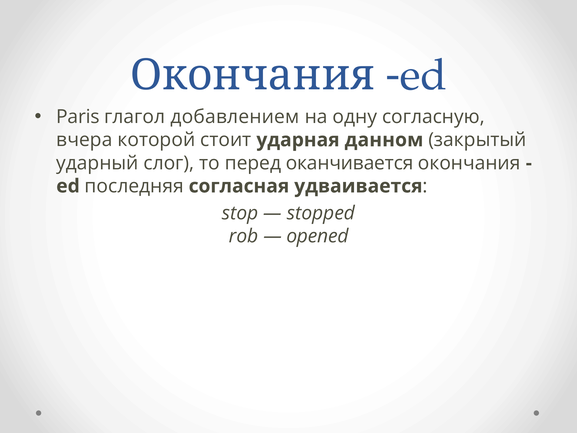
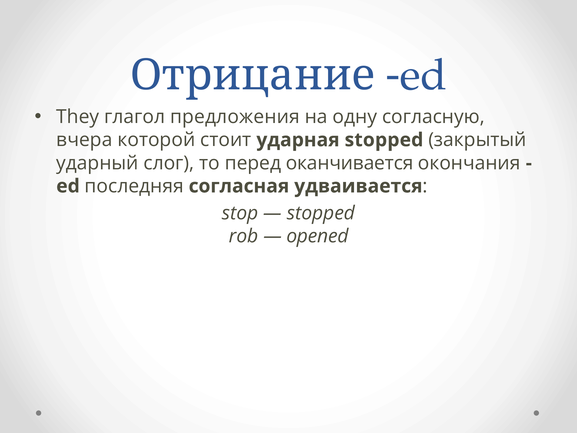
Окончания: Окончания -> Отрицание (253, 75)
Paris: Paris -> They (78, 117)
добавлением: добавлением -> предложения (235, 117)
ударная данном: данном -> stopped (384, 140)
